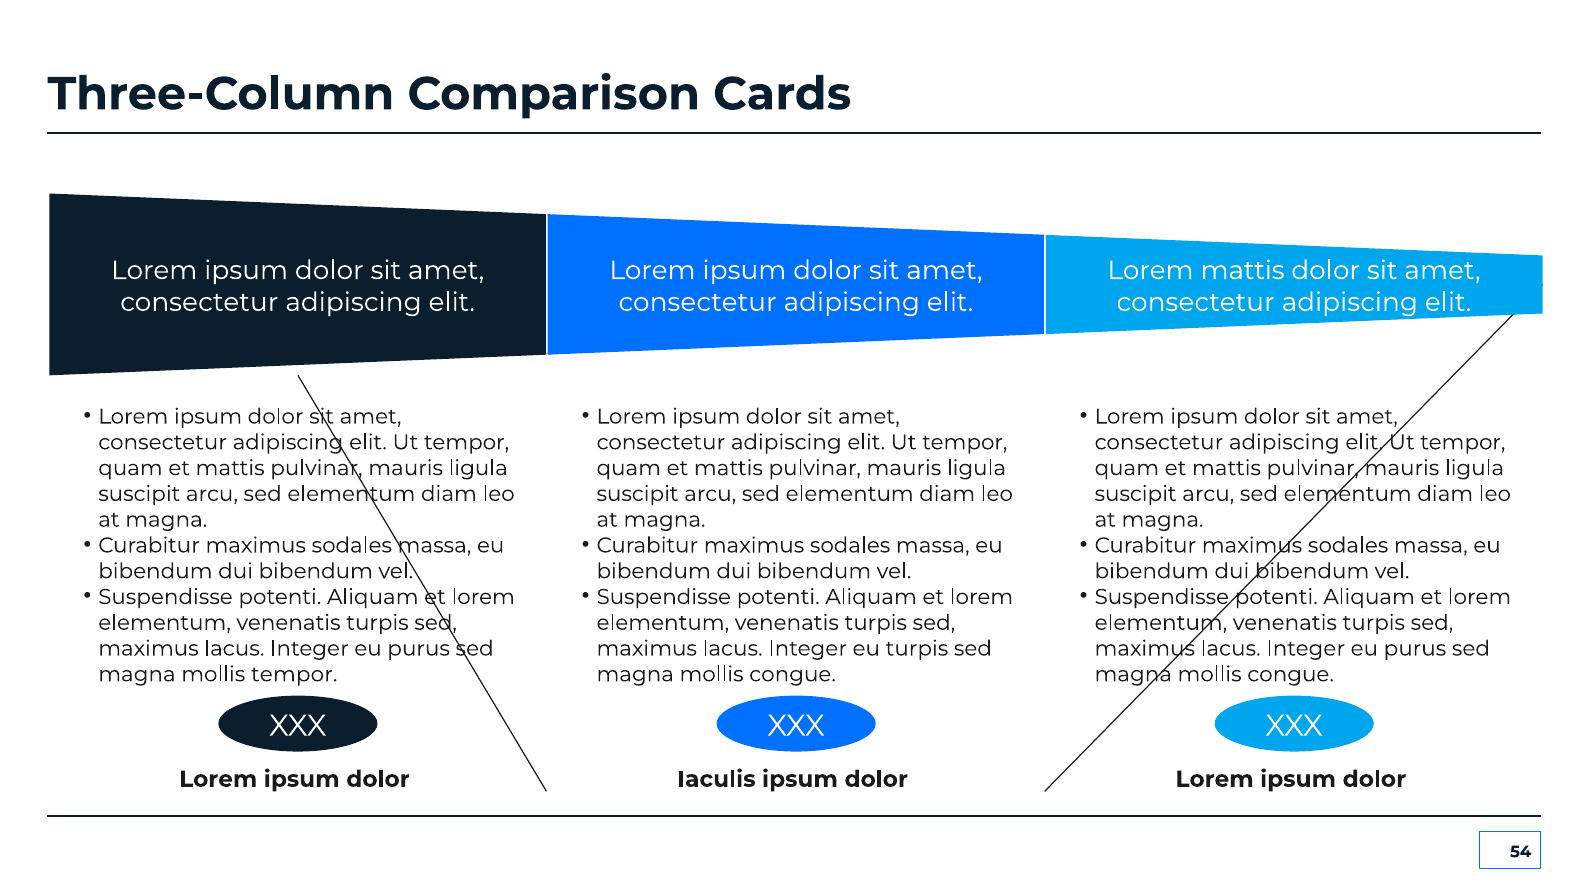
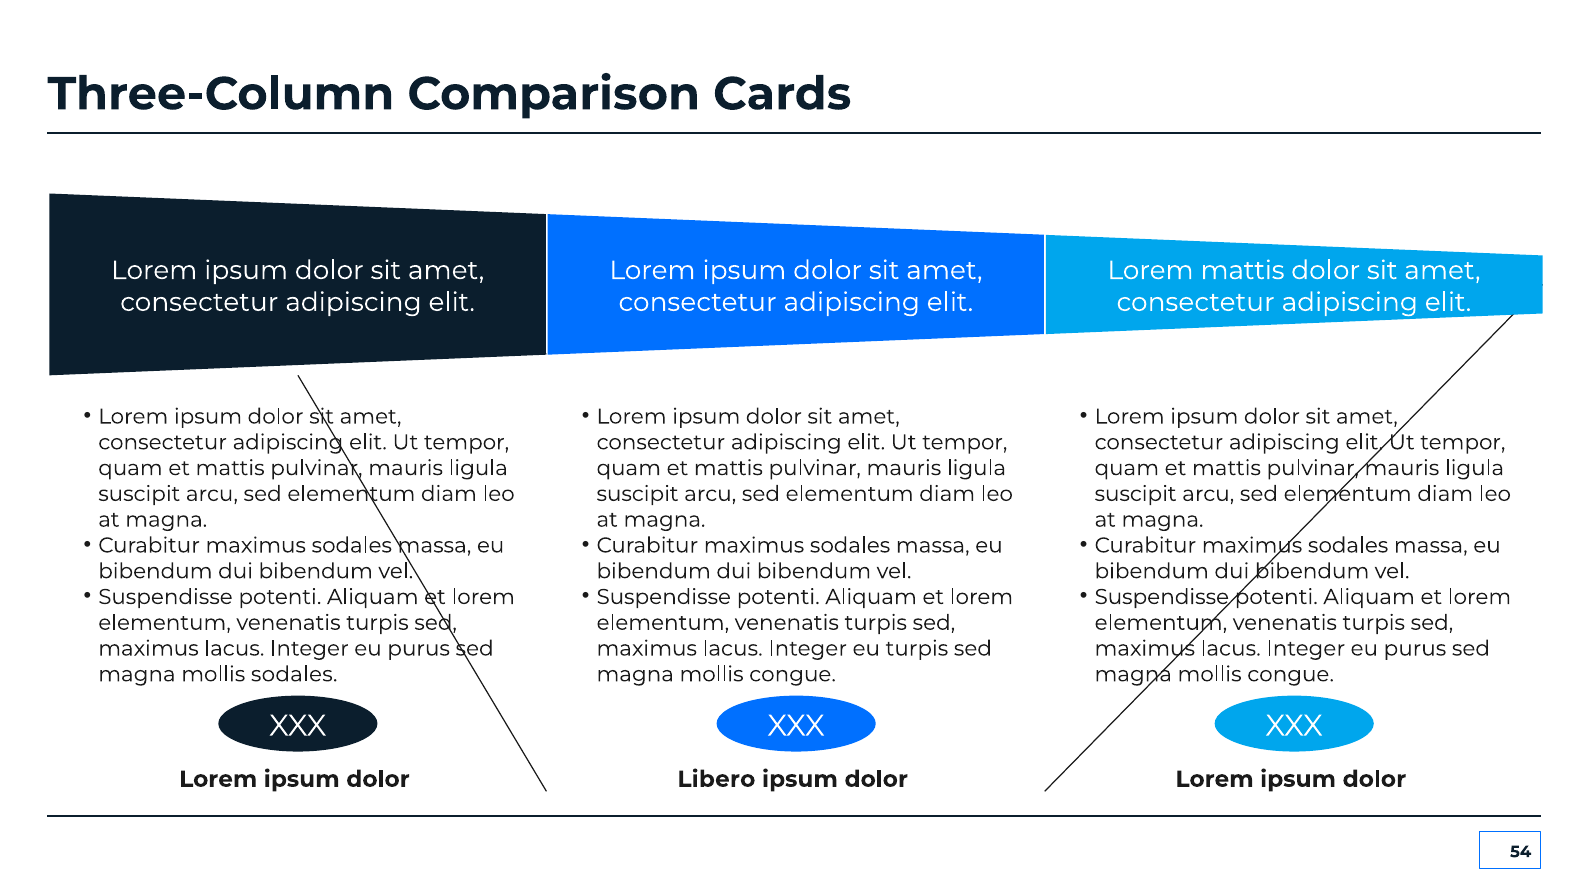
mollis tempor: tempor -> sodales (294, 674)
Iaculis: Iaculis -> Libero (716, 779)
